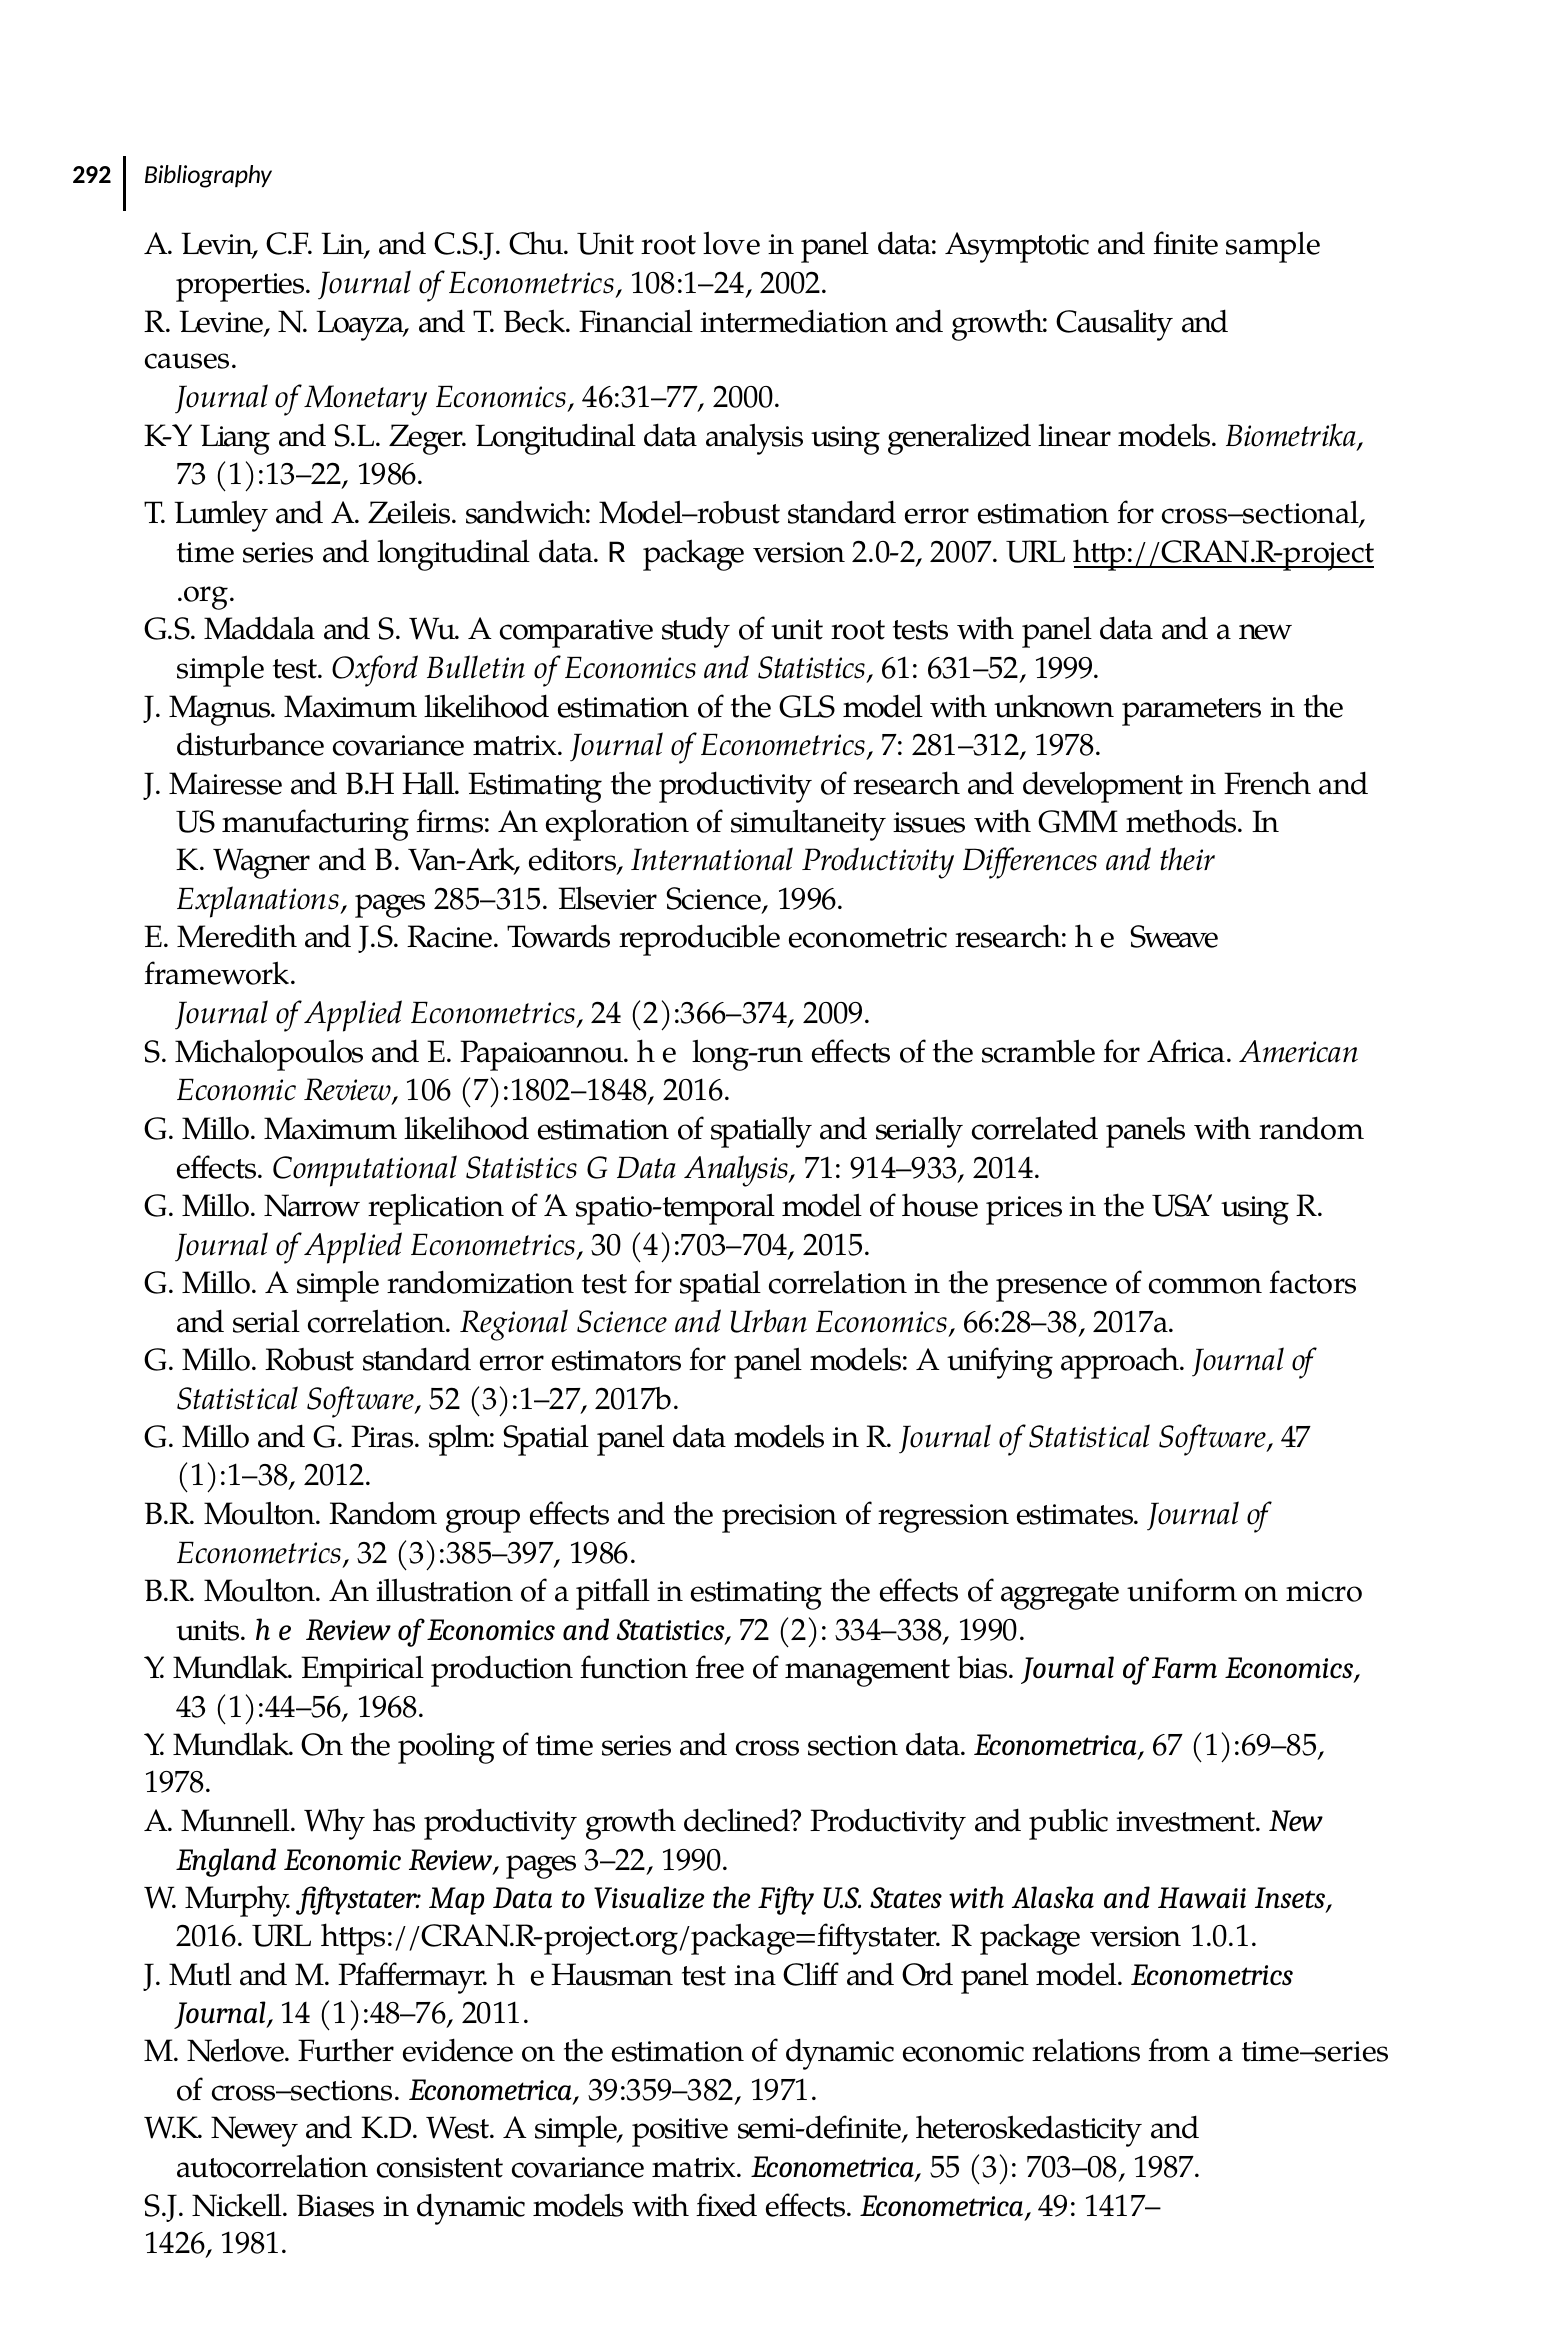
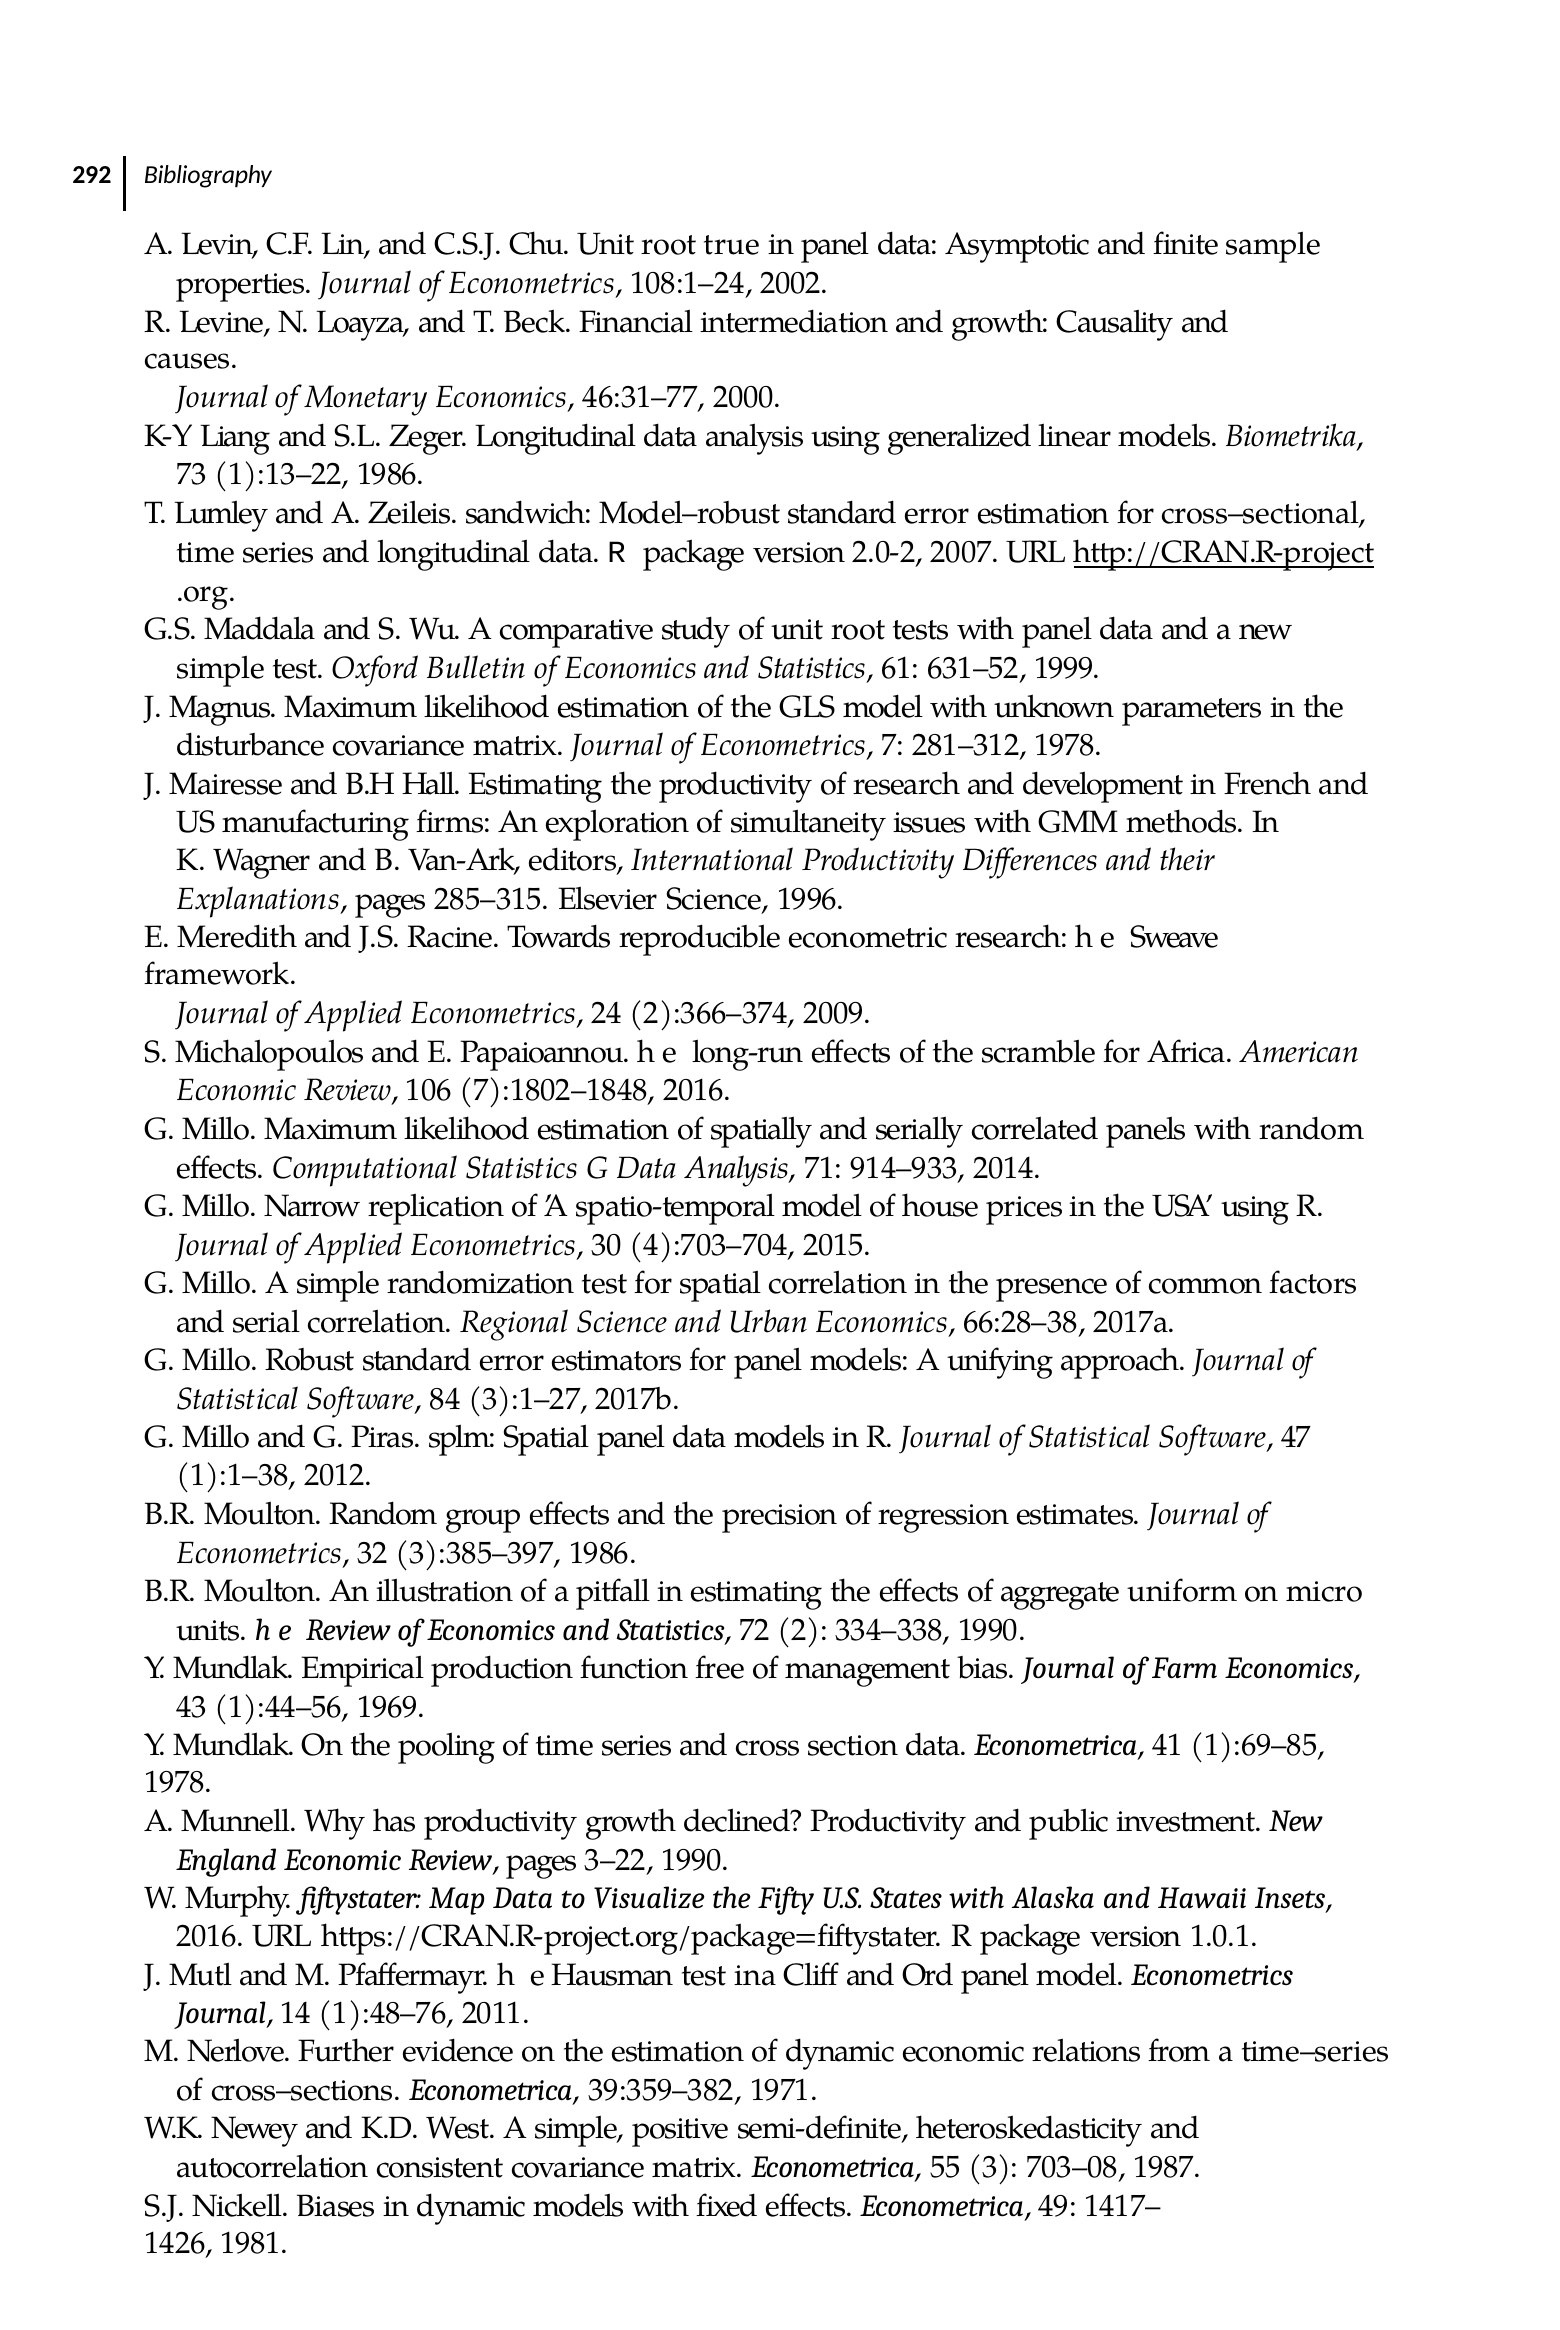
love: love -> true (732, 245)
52: 52 -> 84 (445, 1399)
1968: 1968 -> 1969 (391, 1707)
67: 67 -> 41 (1168, 1746)
